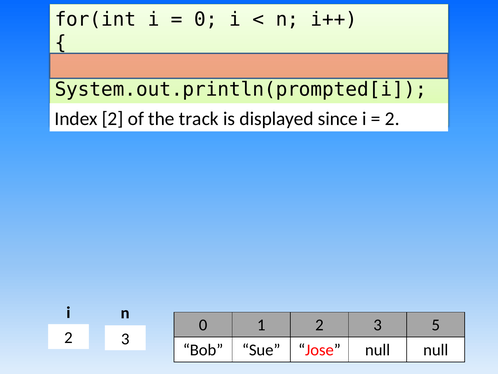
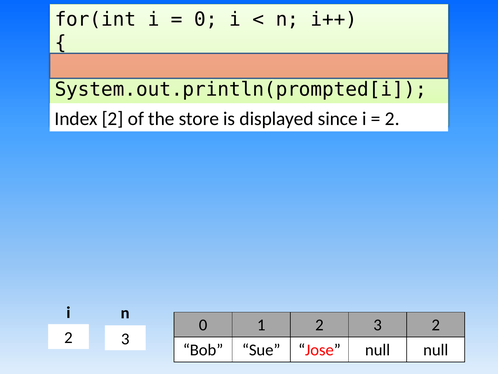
track: track -> store (199, 118)
3 5: 5 -> 2 (436, 325)
